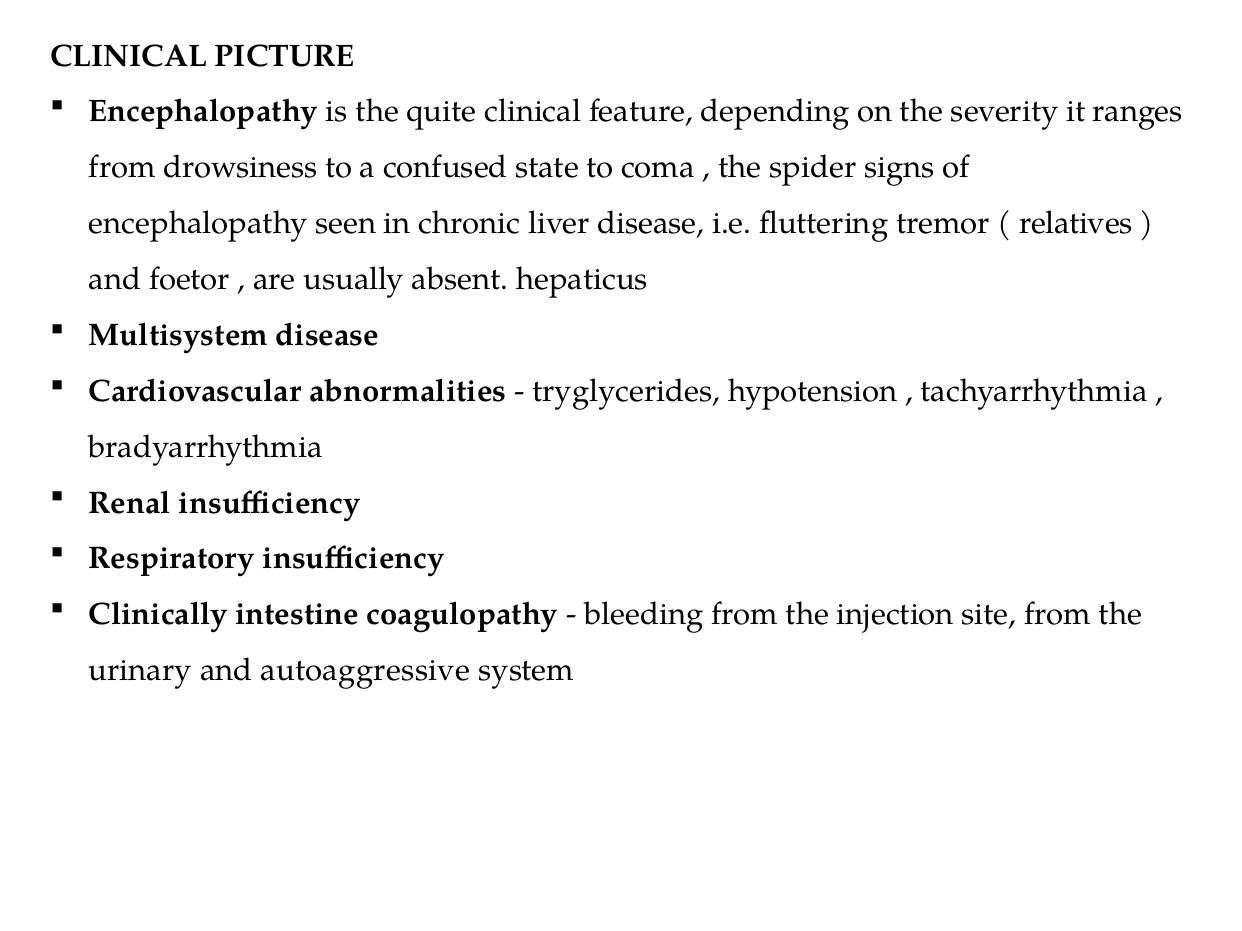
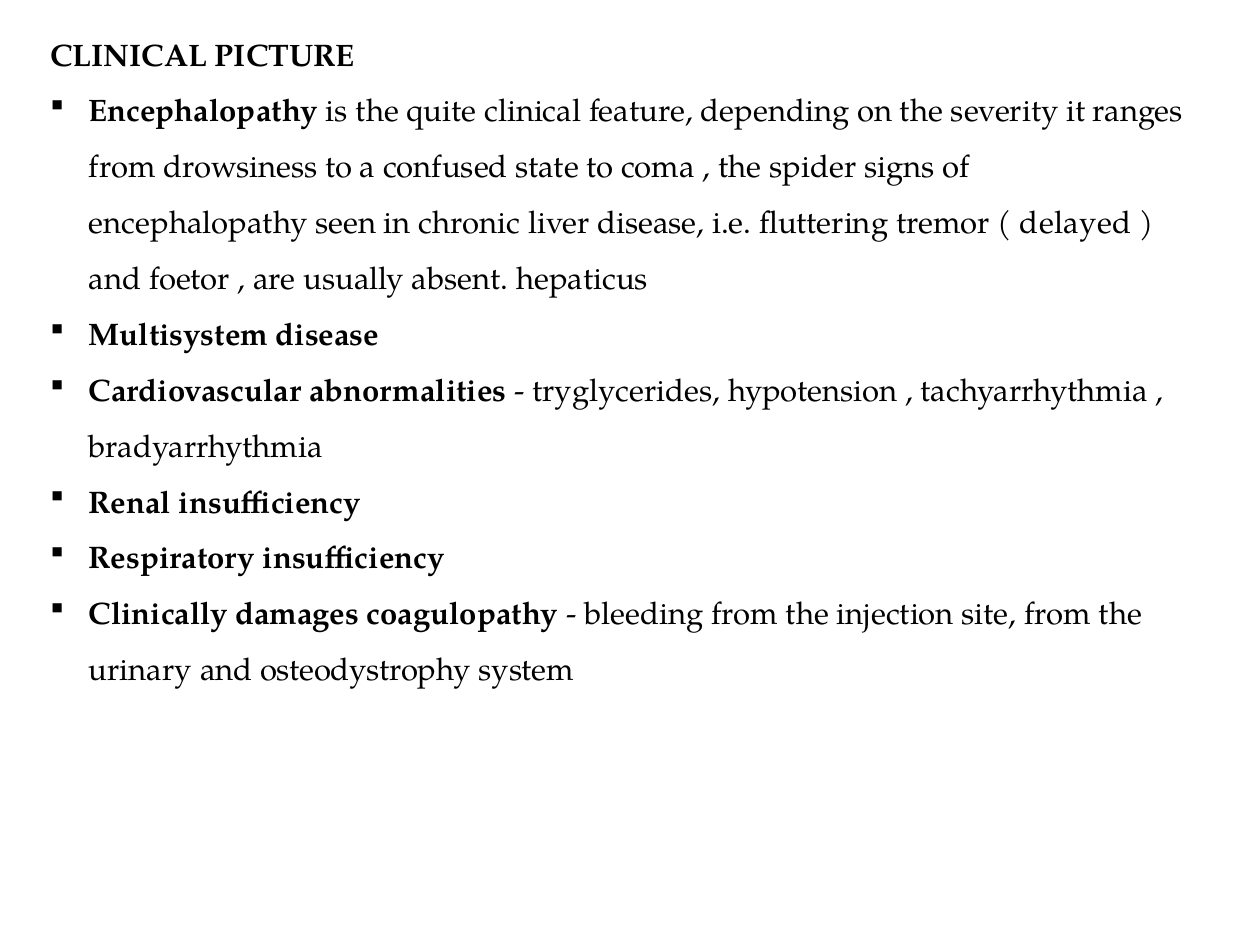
relatives: relatives -> delayed (1076, 224)
intestine: intestine -> damages (297, 615)
autoaggressive: autoaggressive -> osteodystrophy (366, 671)
